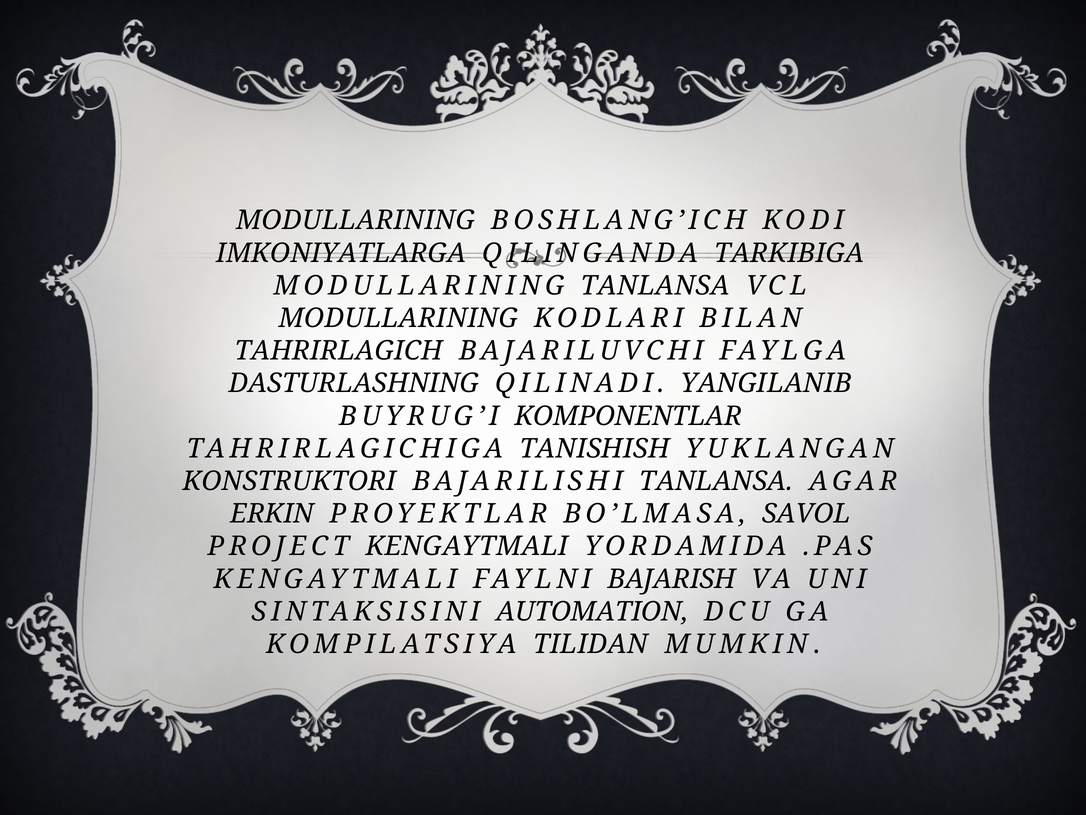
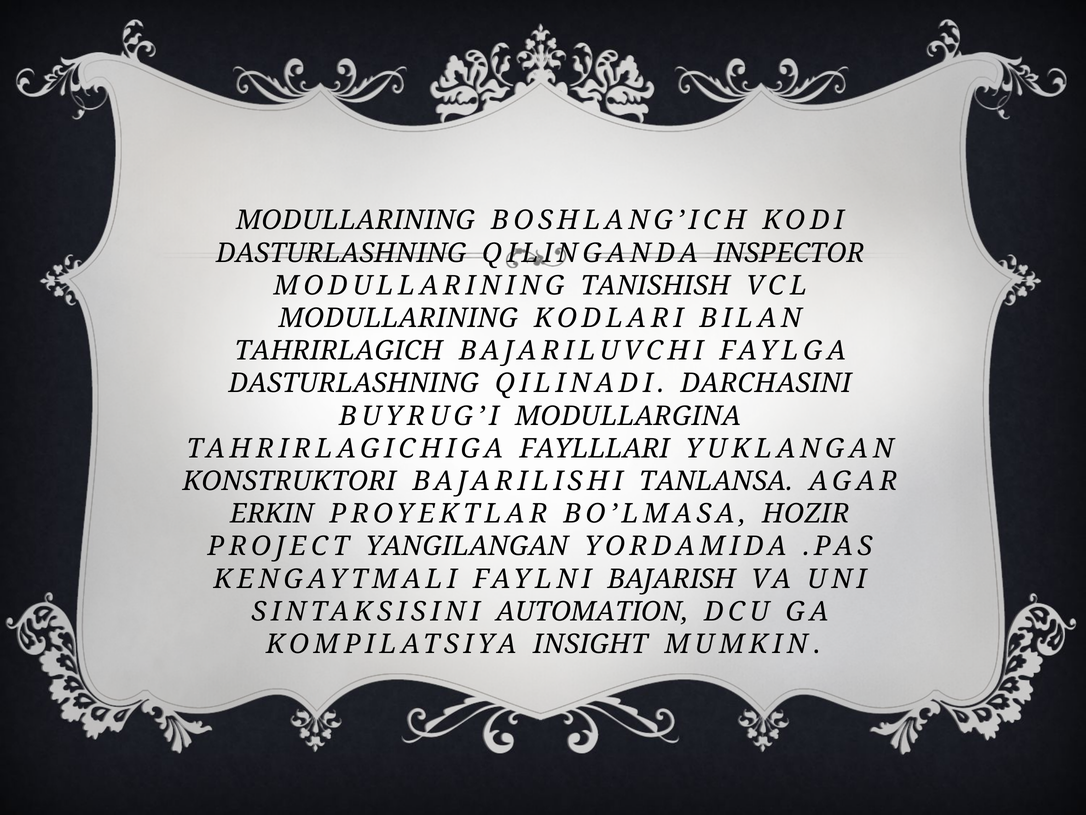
IMKONIYATLARGA: IMKONIYATLARGA -> DASTURLASHNING (341, 253)
TARKIBIGA: TARKIBIGA -> INSPECTOR (789, 253)
MODULLARINING TANLANSA: TANLANSA -> TANISHISH (655, 286)
YANGILANIB: YANGILANIB -> DARCHASINI (766, 383)
KOMPONENTLAR: KOMPONENTLAR -> MODULLARGINA (628, 416)
TANISHISH: TANISHISH -> FAYLLLARI (595, 448)
SAVOL: SAVOL -> HOZIR (806, 514)
PROJECT KENGAYTMALI: KENGAYTMALI -> YANGILANGAN (467, 546)
TILIDAN: TILIDAN -> INSIGHT (591, 644)
